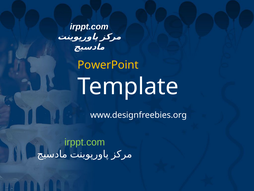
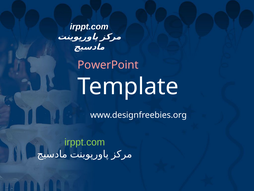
PowerPoint colour: yellow -> pink (108, 65)
